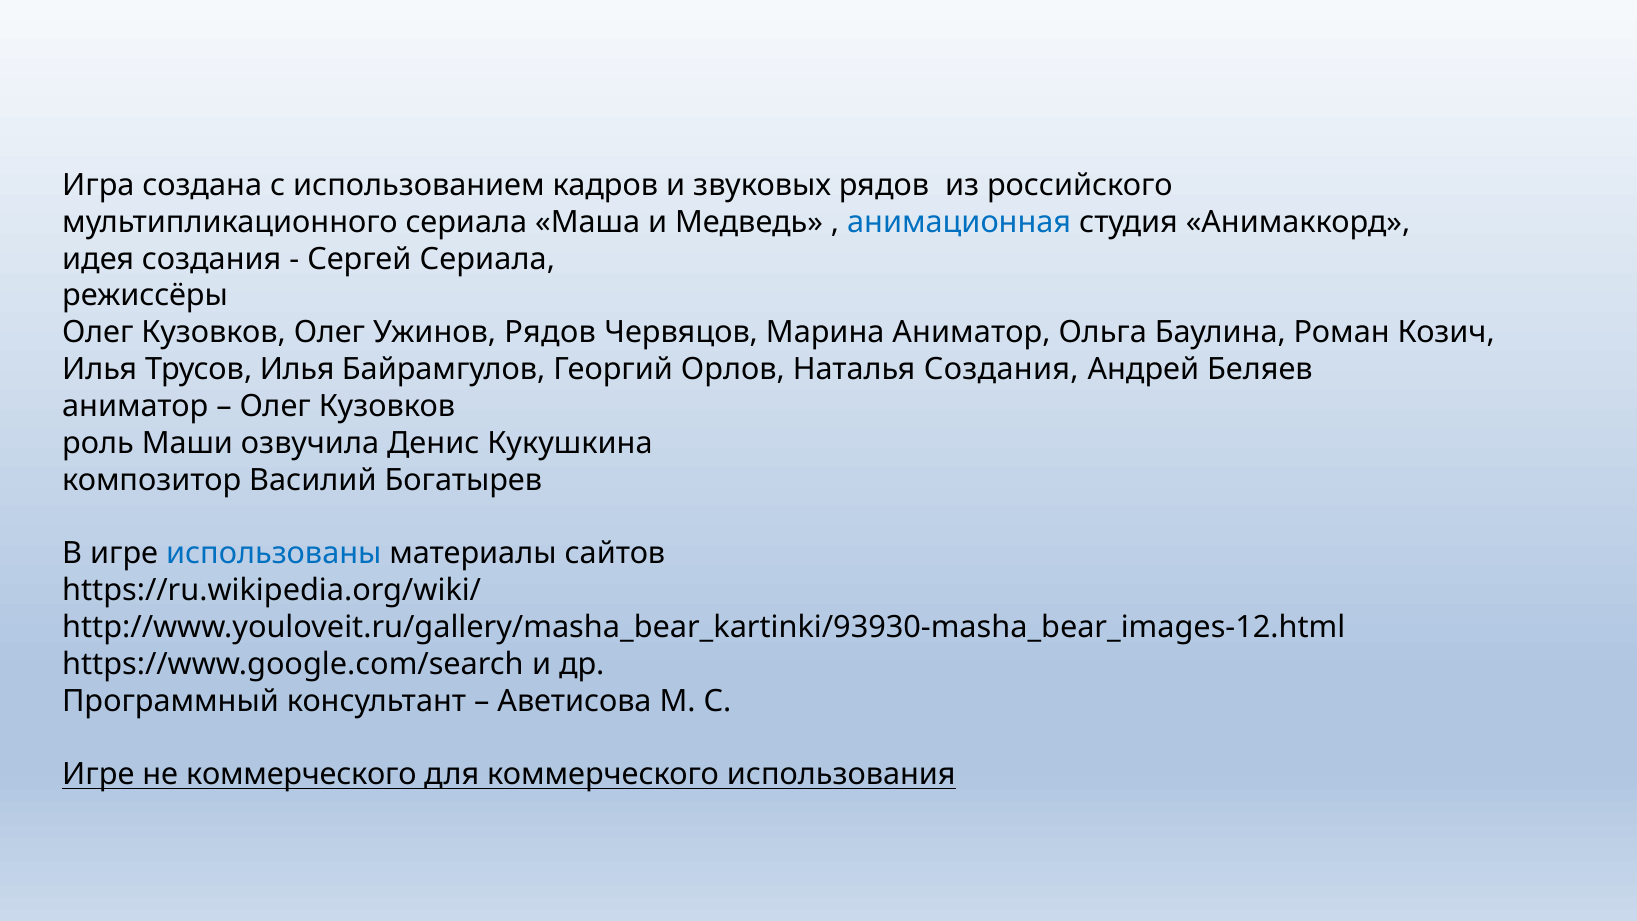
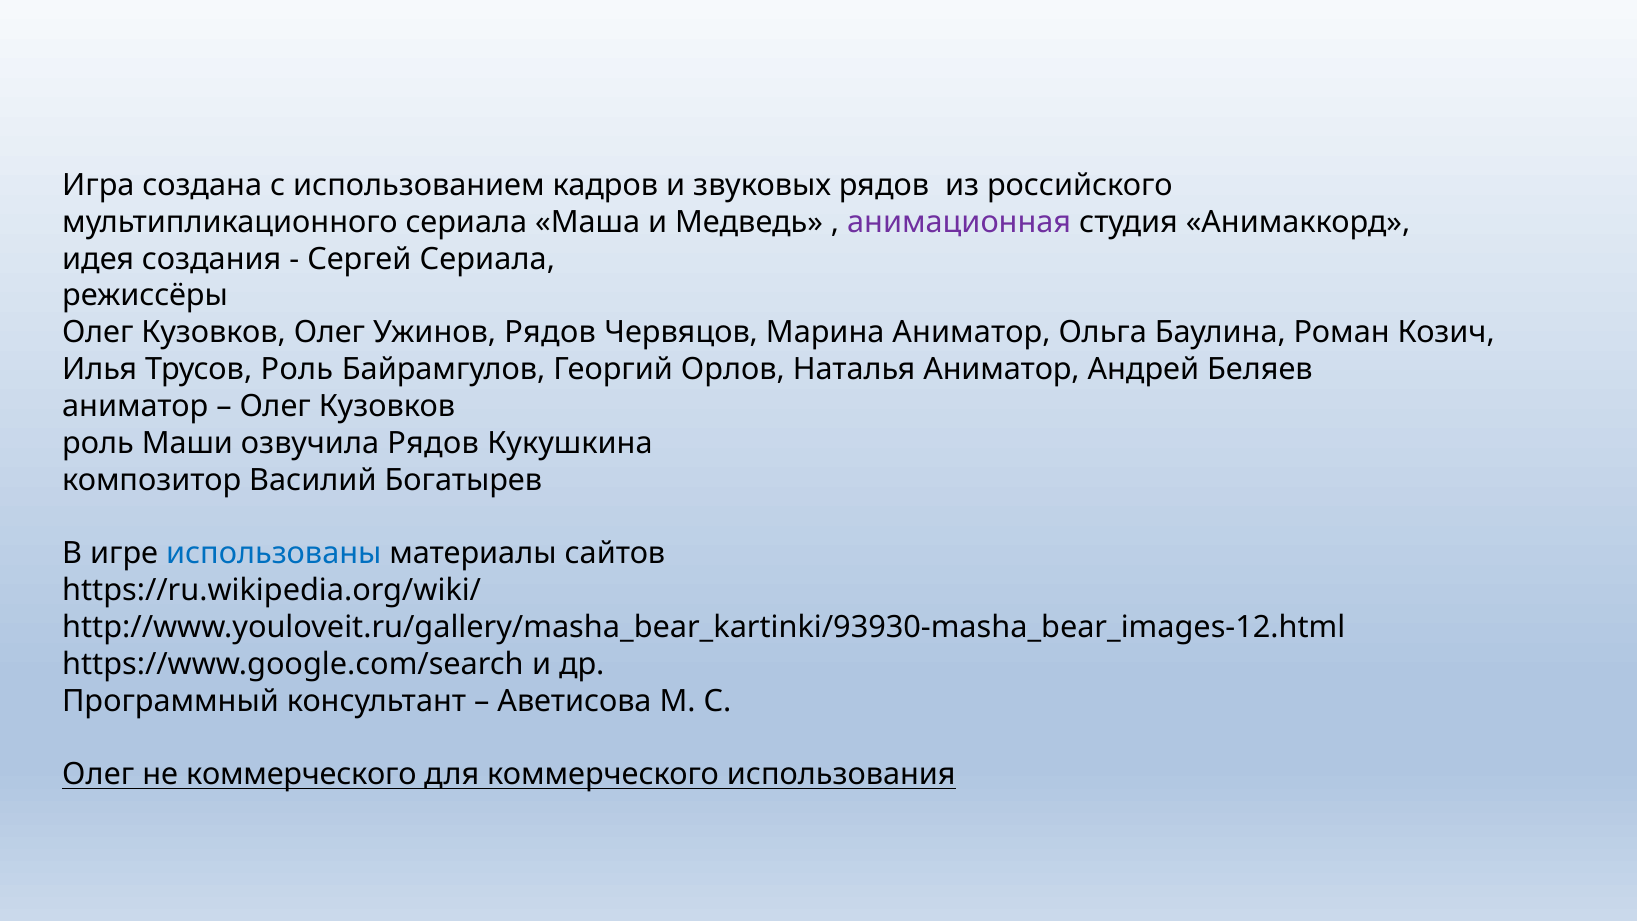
анимационная colour: blue -> purple (959, 222)
Трусов Илья: Илья -> Роль (297, 369)
Наталья Создания: Создания -> Аниматор (1002, 369)
озвучила Денис: Денис -> Рядов (433, 443)
Игре: Игре -> Олег (98, 775)
